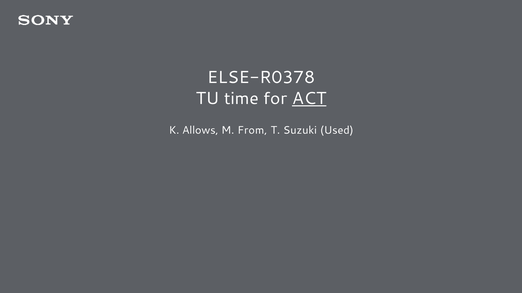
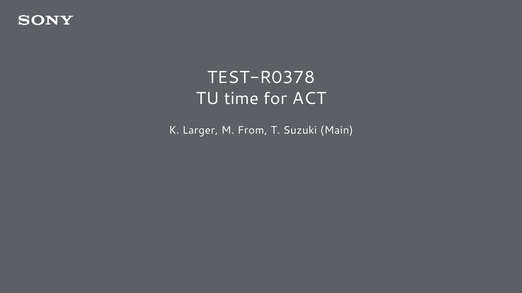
ELSE-R0378: ELSE-R0378 -> TEST-R0378 (261, 78)
ACT underline: present -> none (309, 99)
Allows: Allows -> Larger (200, 130)
Used: Used -> Main (337, 130)
